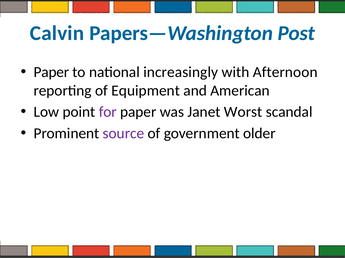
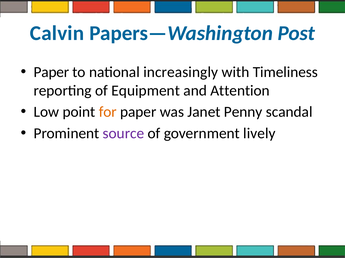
Afternoon: Afternoon -> Timeliness (285, 72)
American: American -> Attention (240, 91)
for colour: purple -> orange (108, 112)
Worst: Worst -> Penny (243, 112)
older: older -> lively (259, 134)
